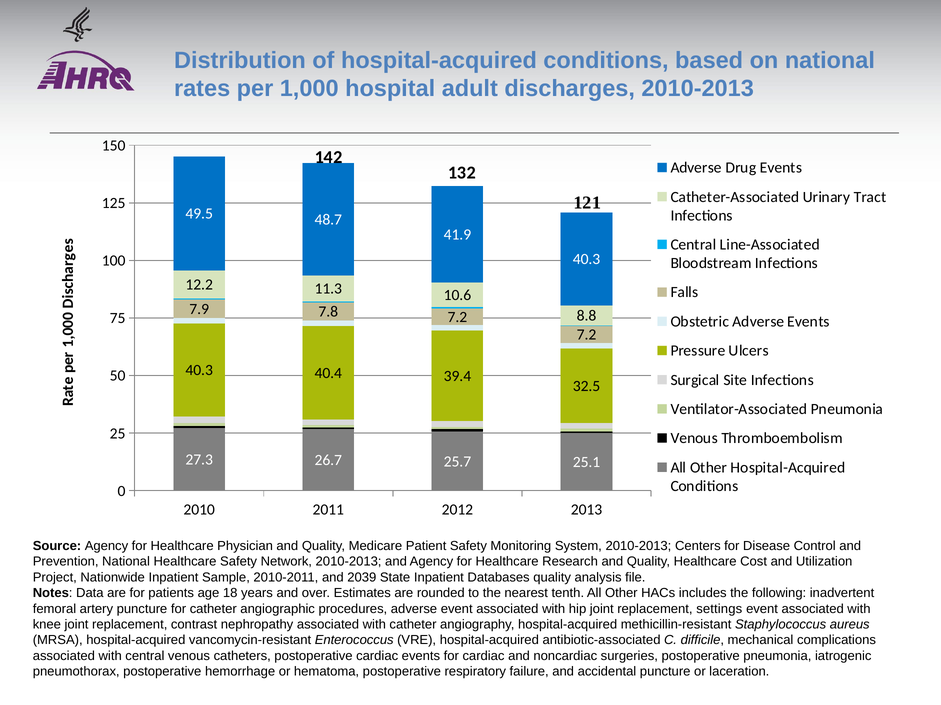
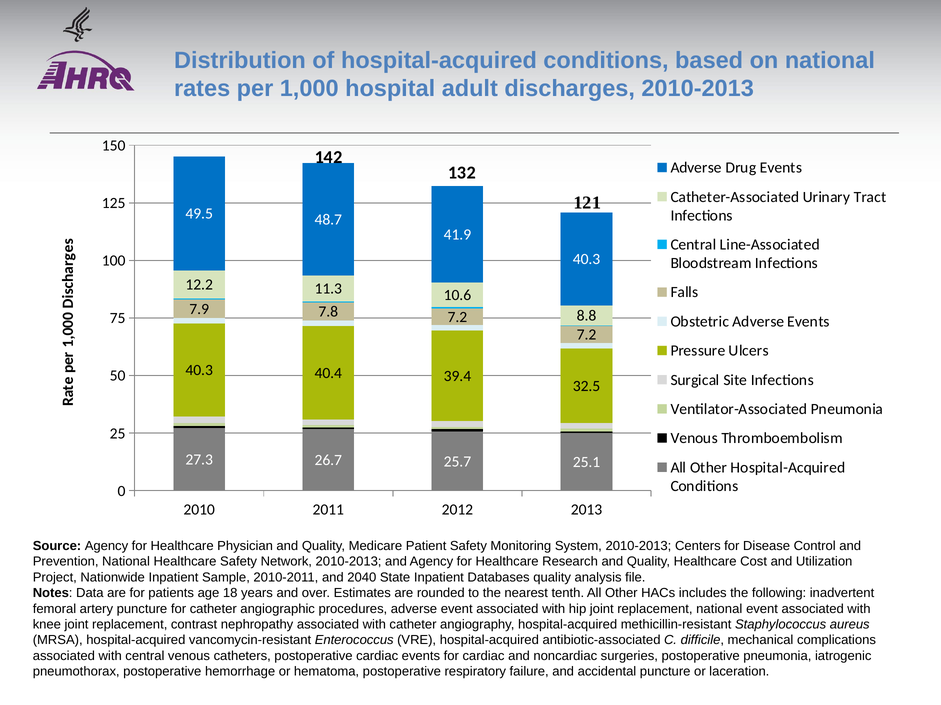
2039: 2039 -> 2040 (362, 578)
replacement settings: settings -> national (719, 609)
